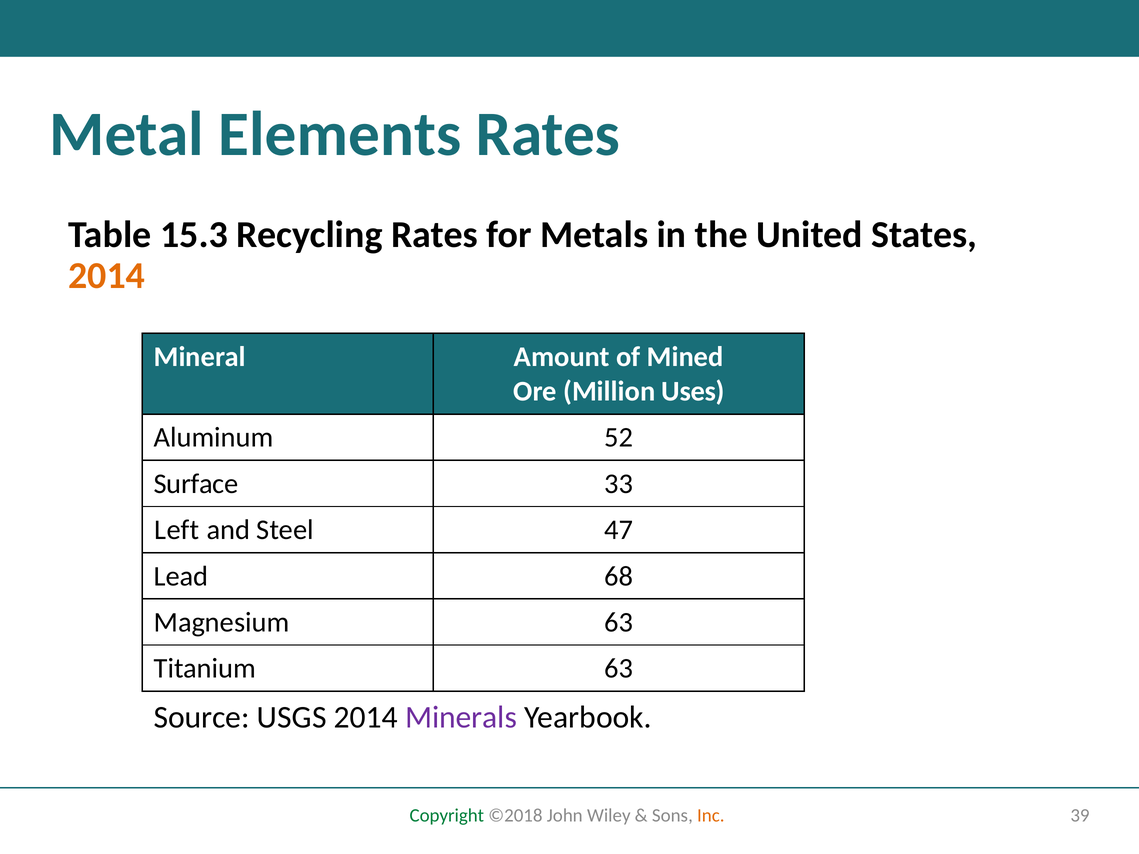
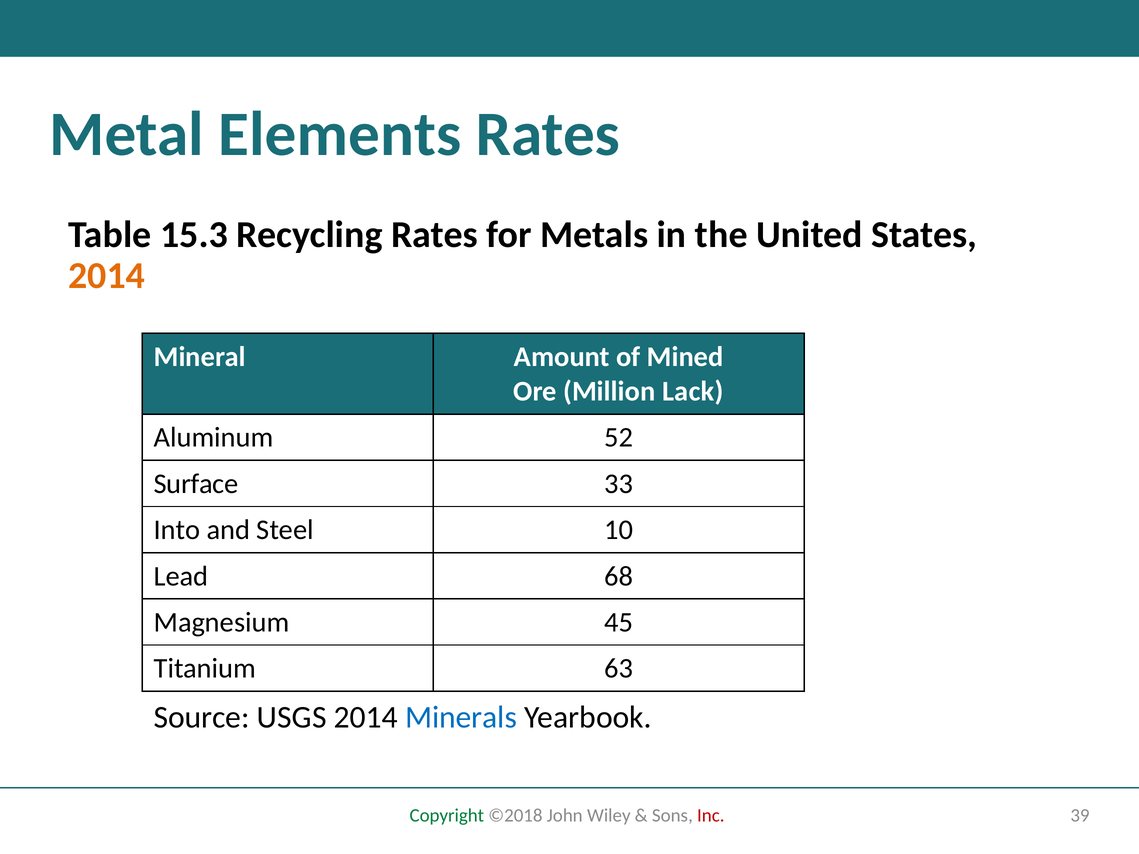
Uses: Uses -> Lack (693, 392)
Left: Left -> Into (177, 530)
47: 47 -> 10 (619, 530)
Magnesium 63: 63 -> 45 (619, 622)
Minerals colour: purple -> blue (461, 718)
Inc colour: orange -> red (711, 816)
